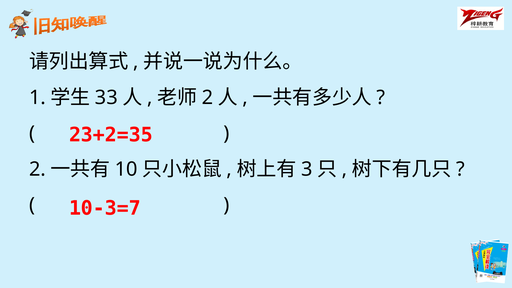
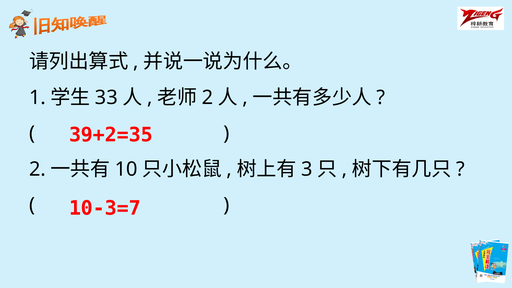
23+2=35: 23+2=35 -> 39+2=35 (111, 135)
